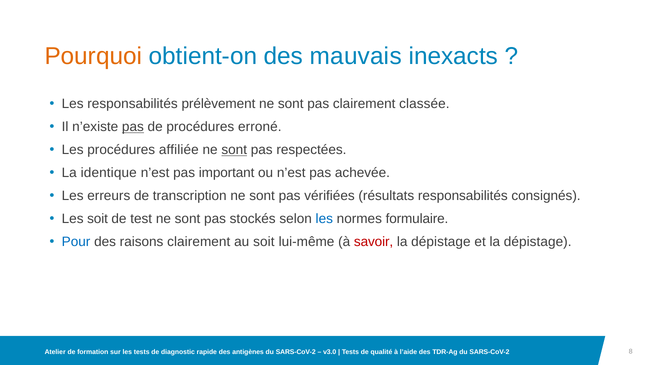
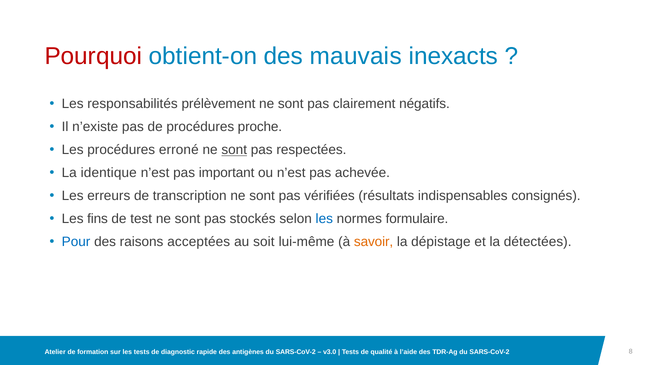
Pourquoi colour: orange -> red (93, 56)
classée: classée -> négatifs (424, 104)
pas underline: present -> none (133, 127)
erroné: erroné -> proche (260, 127)
affiliée: affiliée -> erroné (179, 150)
résultats responsabilités: responsabilités -> indispensables (463, 196)
Les soit: soit -> fins (98, 219)
raisons clairement: clairement -> acceptées (199, 242)
savoir colour: red -> orange (374, 242)
et la dépistage: dépistage -> détectées (538, 242)
